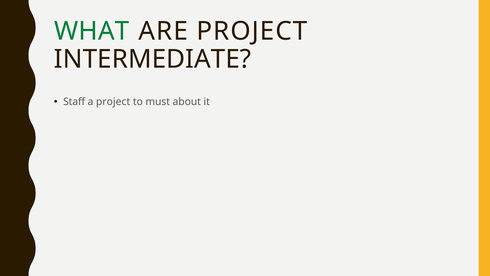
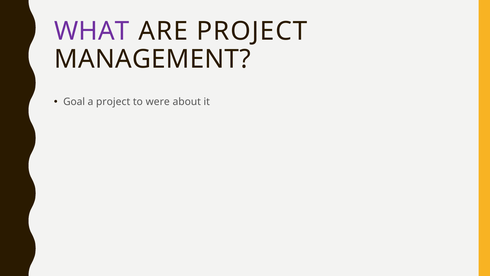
WHAT colour: green -> purple (92, 31)
INTERMEDIATE: INTERMEDIATE -> MANAGEMENT (152, 59)
Staff: Staff -> Goal (74, 102)
must: must -> were (158, 102)
